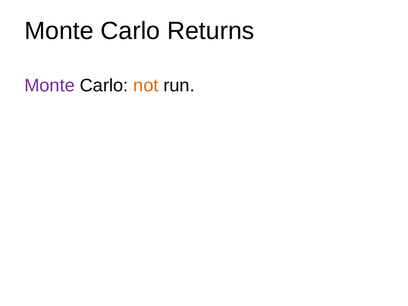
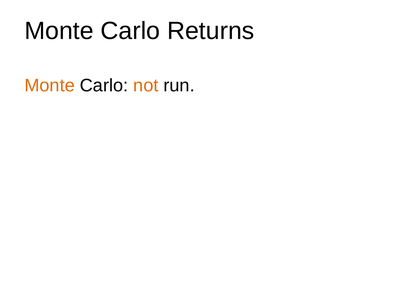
Monte colour: purple -> orange (50, 86)
